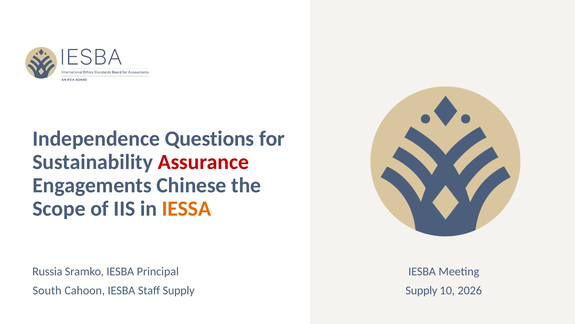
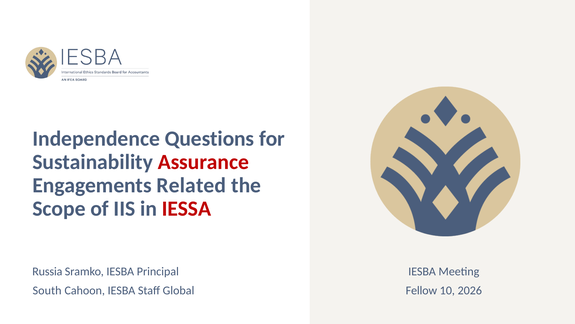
Chinese: Chinese -> Related (191, 185)
IESSA colour: orange -> red (186, 208)
Staff Supply: Supply -> Global (179, 290)
Supply: Supply -> Fellow (421, 290)
